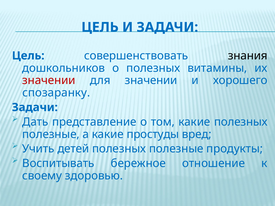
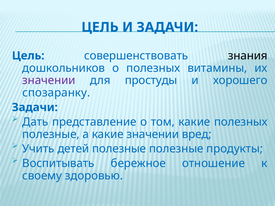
значении colour: red -> purple (49, 81)
для значении: значении -> простуды (151, 81)
какие простуды: простуды -> значении (153, 134)
детей полезных: полезных -> полезные (119, 149)
